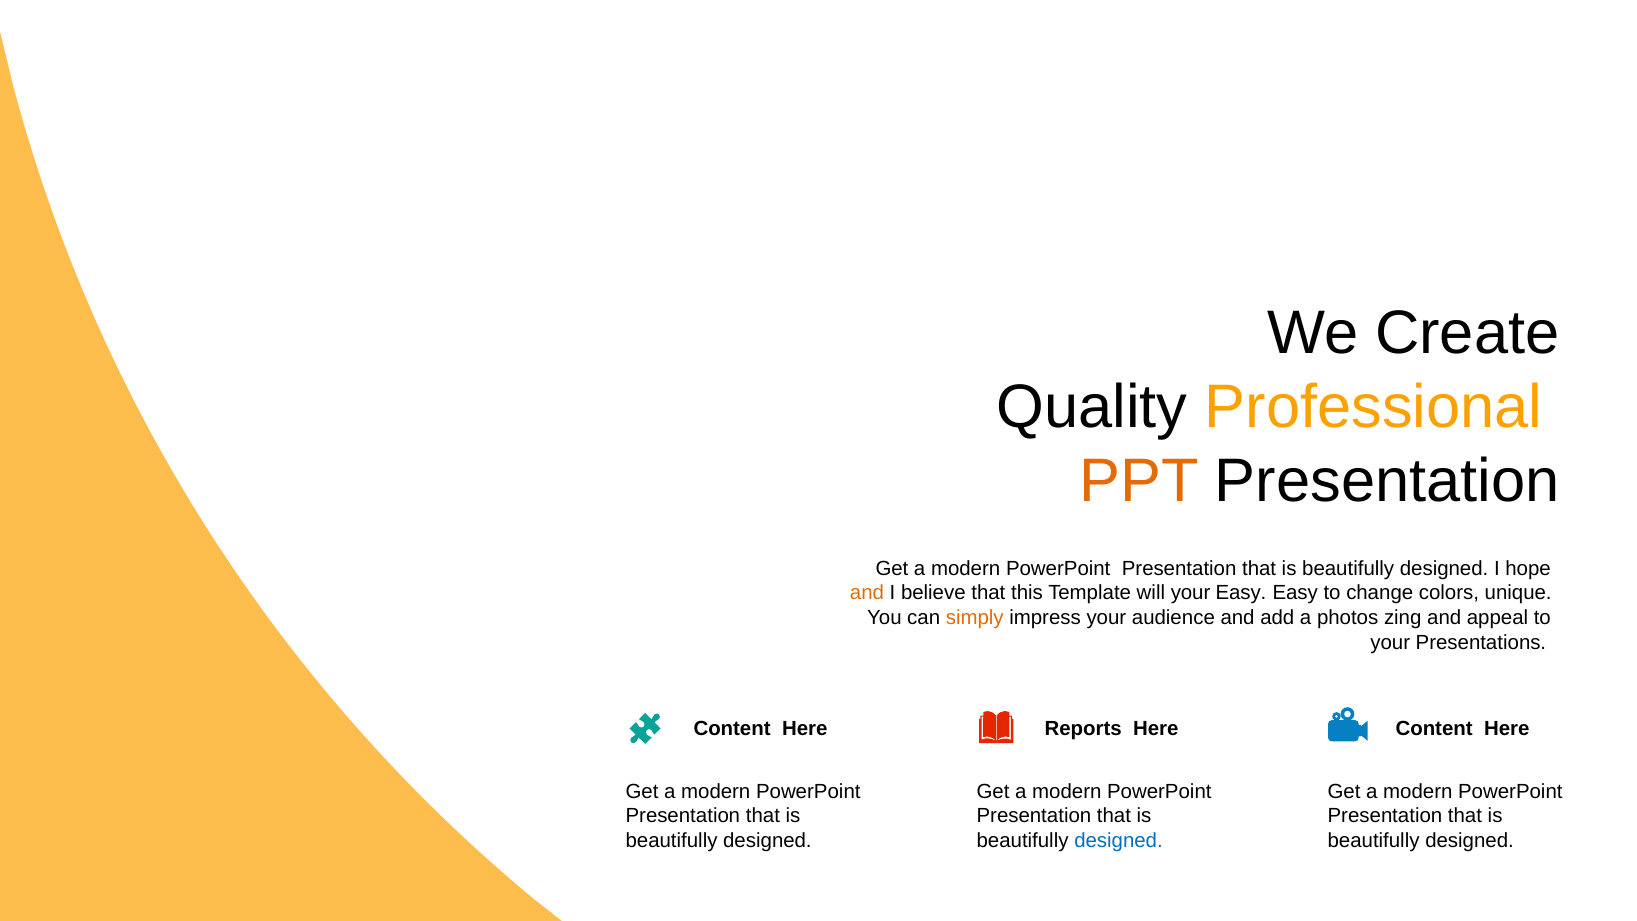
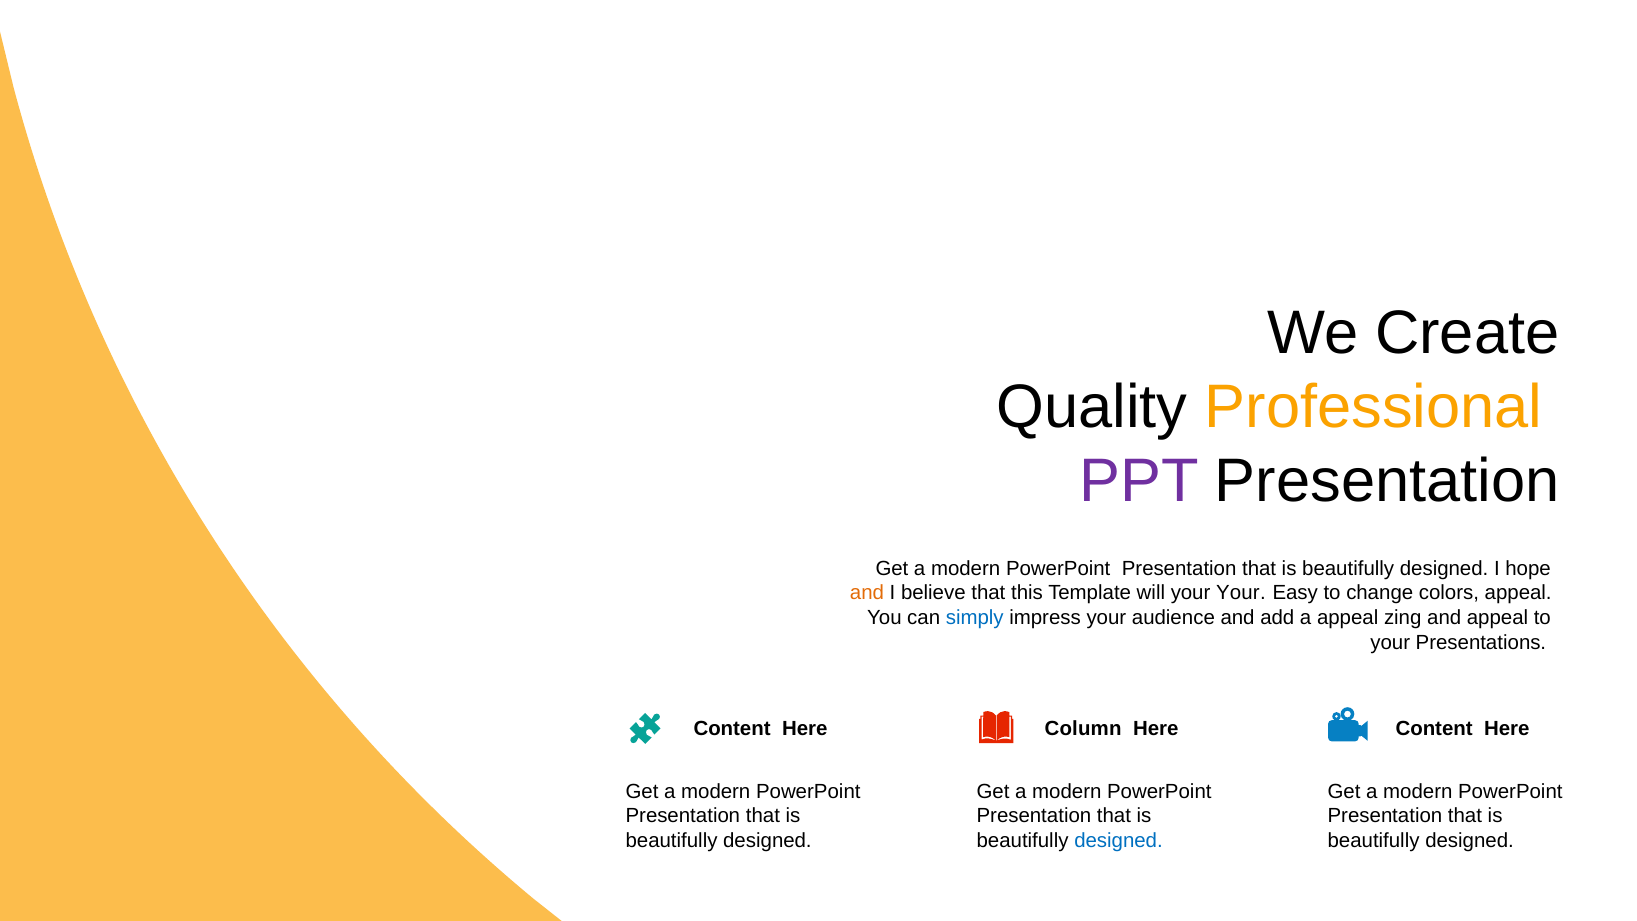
PPT colour: orange -> purple (1139, 481)
your Easy: Easy -> Your (1241, 593)
colors unique: unique -> appeal (1518, 593)
simply colour: orange -> blue (975, 618)
a photos: photos -> appeal (1348, 618)
Reports: Reports -> Column (1083, 729)
